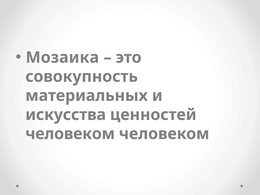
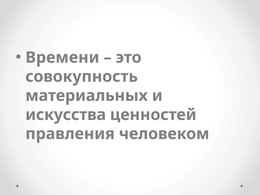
Мозаика: Мозаика -> Времени (62, 57)
человеком: человеком -> правления (70, 134)
